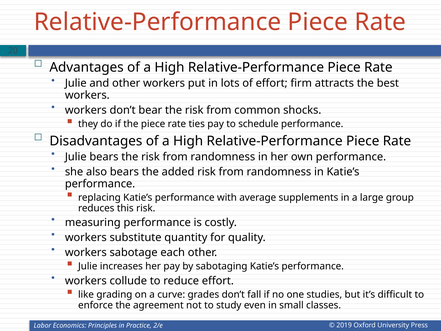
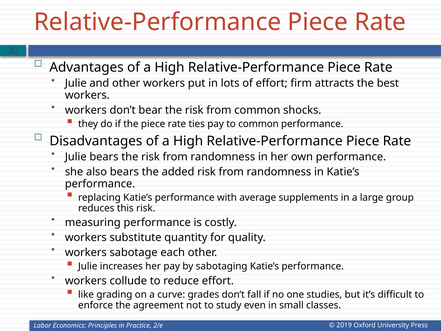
to schedule: schedule -> common (258, 124)
